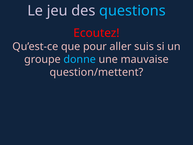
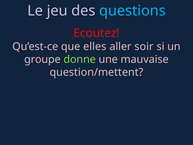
pour: pour -> elles (95, 46)
suis: suis -> soir (144, 46)
donne colour: light blue -> light green (80, 59)
